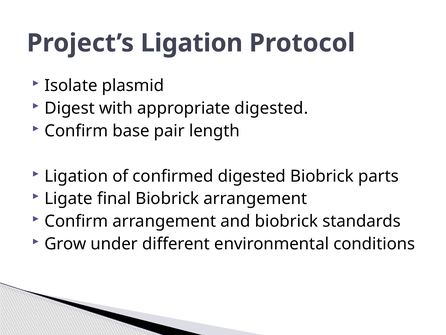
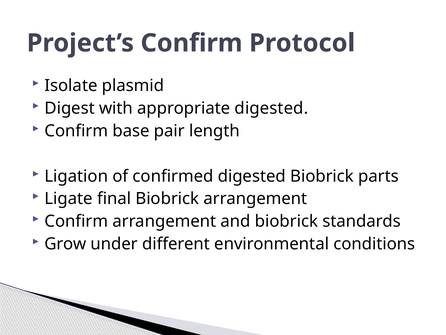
Project’s Ligation: Ligation -> Confirm (192, 43)
